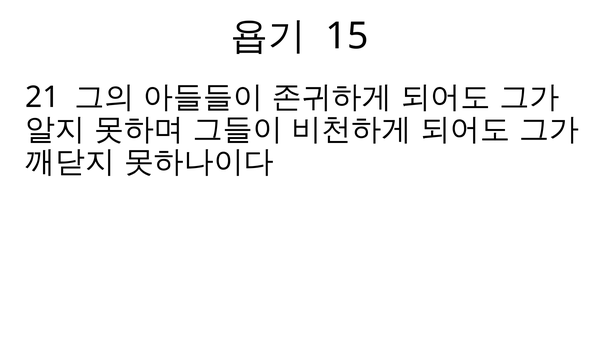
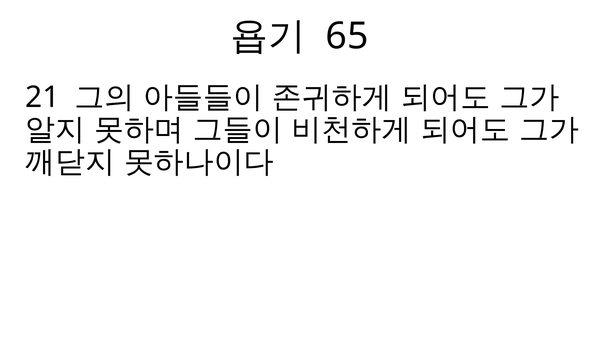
15: 15 -> 65 (347, 36)
